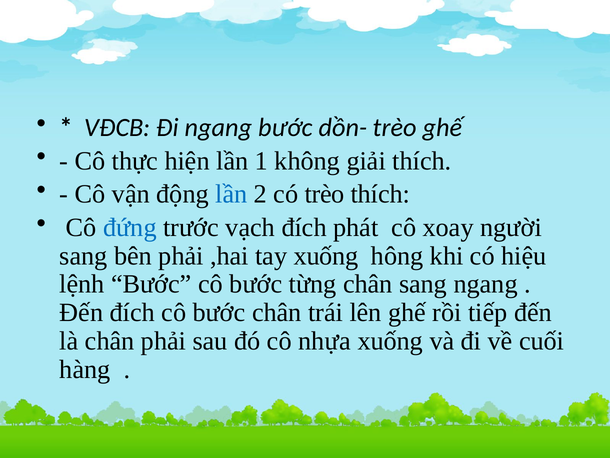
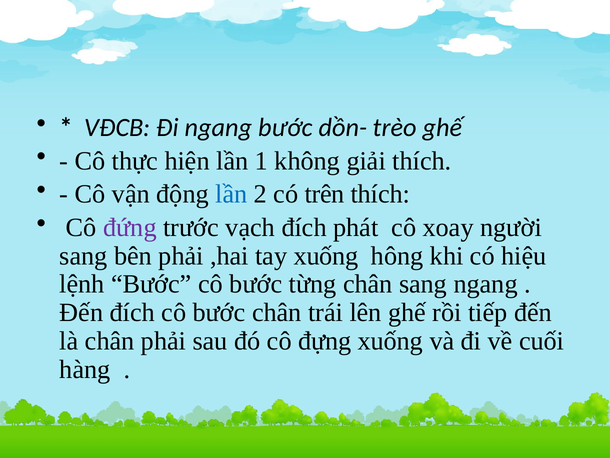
có trèo: trèo -> trên (325, 194)
đứng colour: blue -> purple (130, 227)
nhựa: nhựa -> đựng (325, 341)
